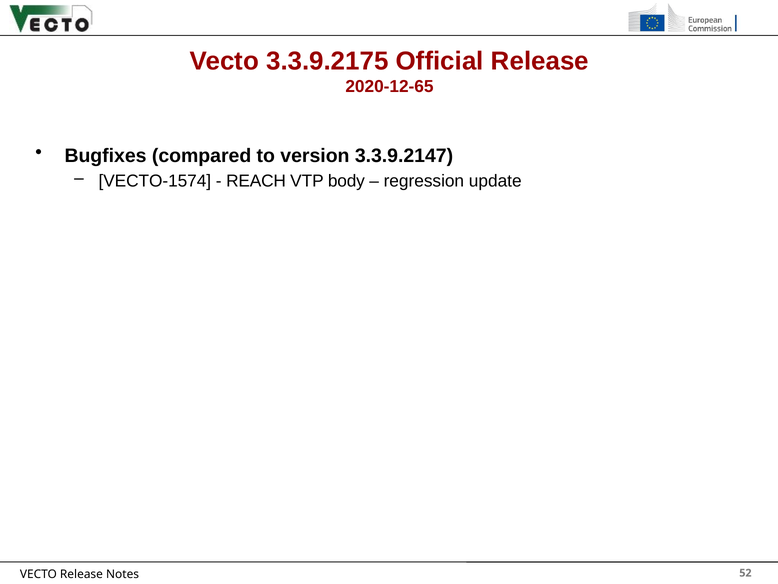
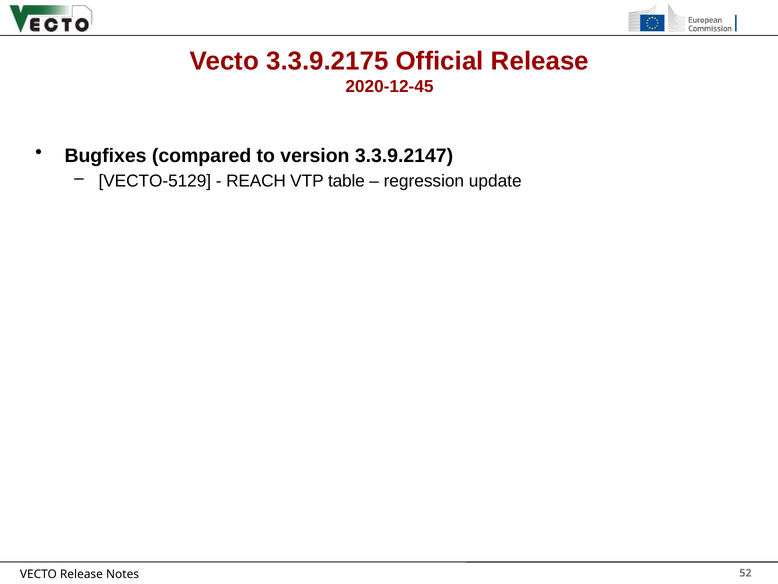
2020-12-65: 2020-12-65 -> 2020-12-45 (389, 86)
VECTO-1574: VECTO-1574 -> VECTO-5129 (155, 181)
body: body -> table (346, 181)
